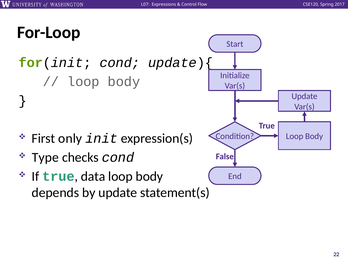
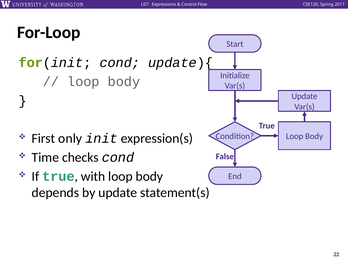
Type: Type -> Time (45, 157)
data: data -> with (93, 176)
